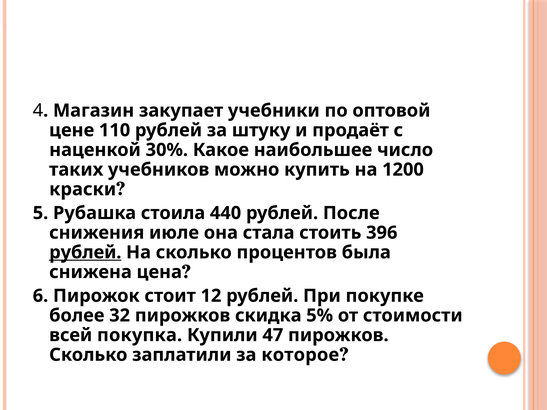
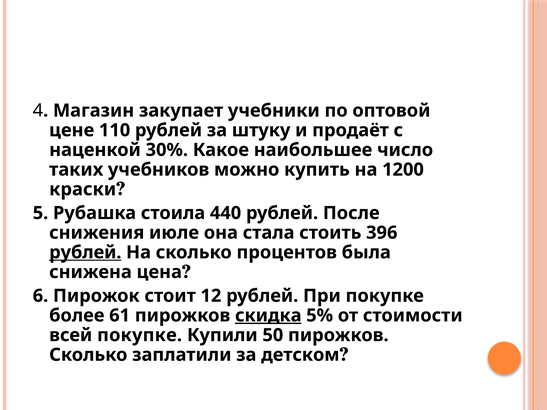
32: 32 -> 61 (120, 316)
скидка underline: none -> present (268, 316)
всей покупка: покупка -> покупке (140, 335)
47: 47 -> 50 (273, 335)
которое: которое -> детском (300, 355)
